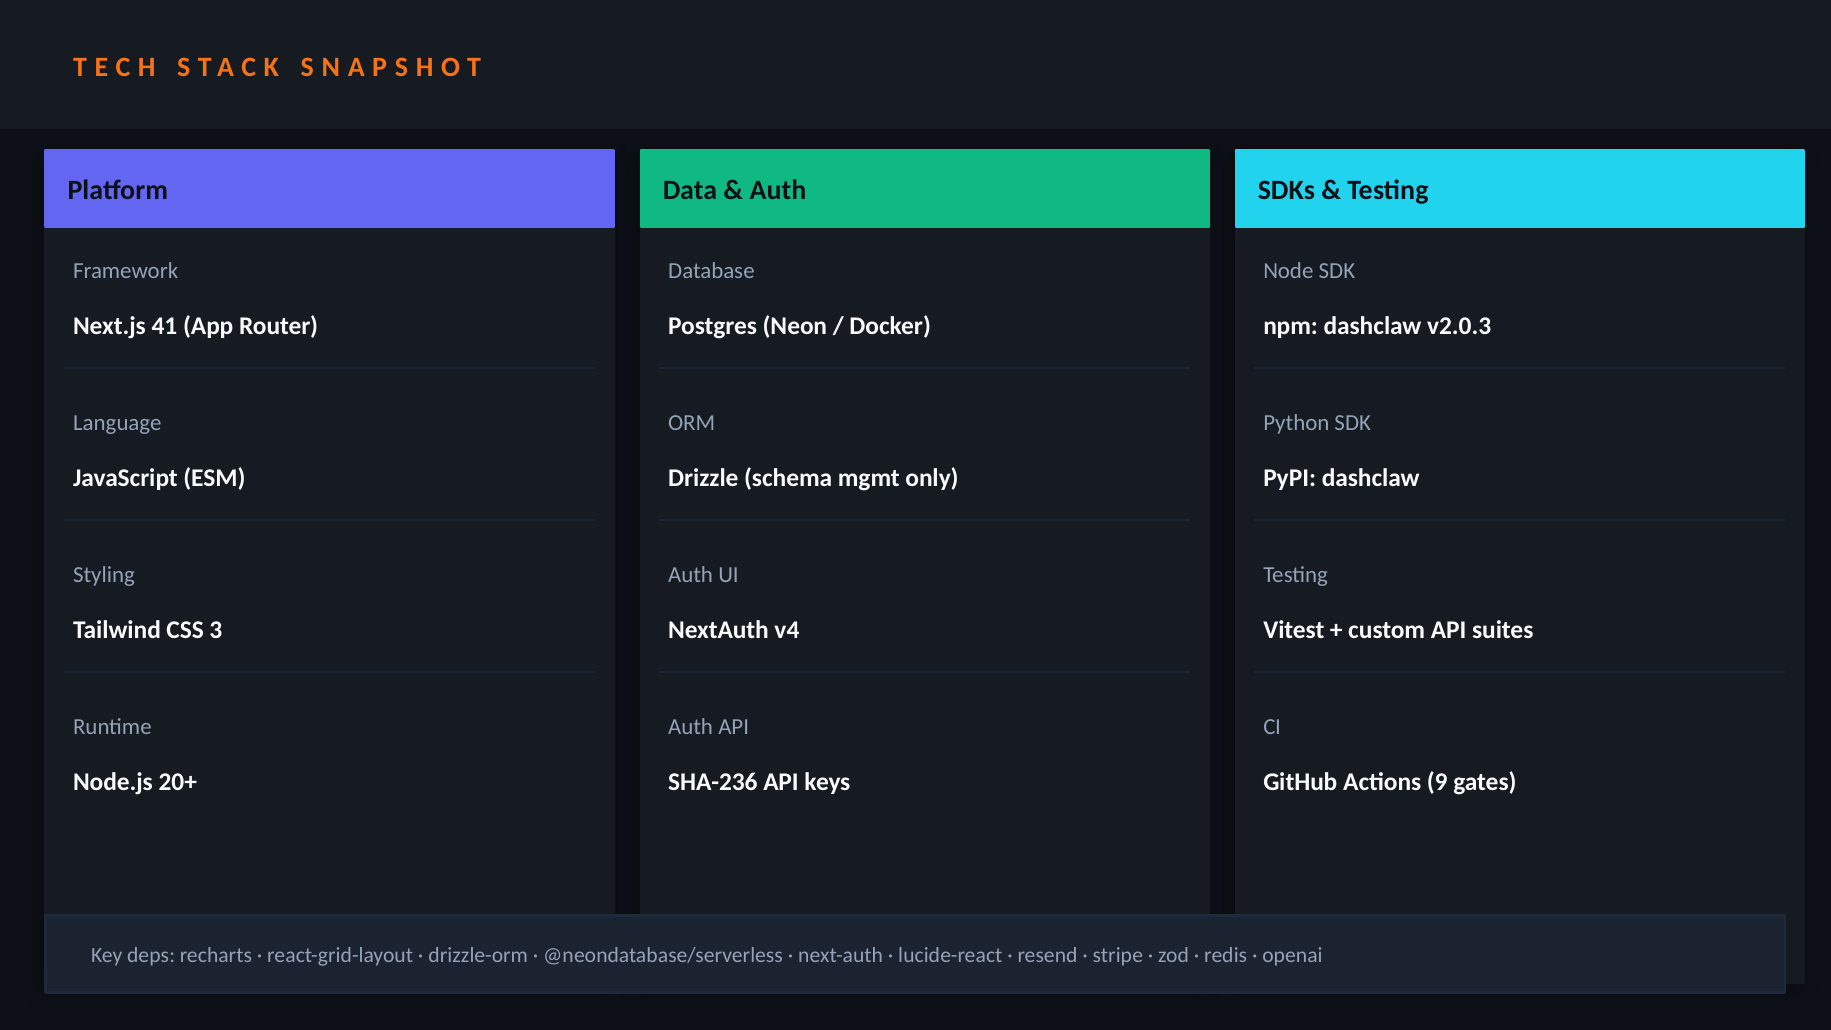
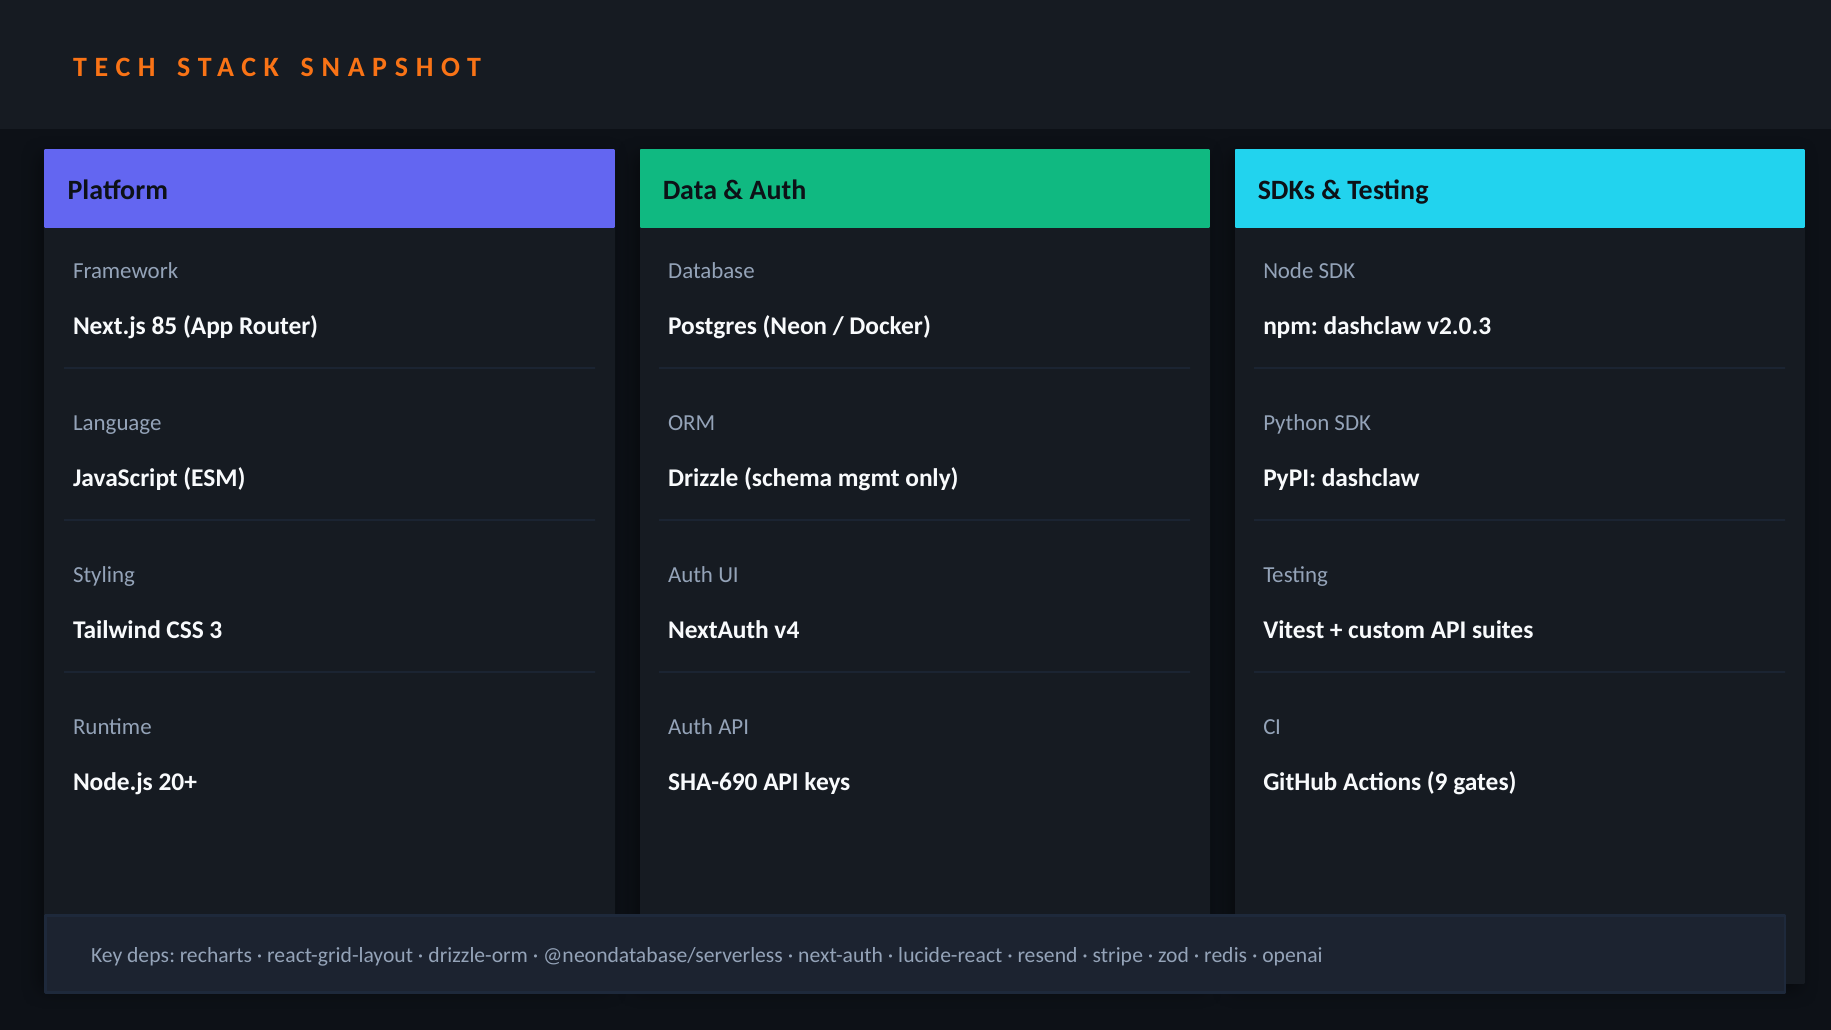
41: 41 -> 85 (164, 326)
SHA-236: SHA-236 -> SHA-690 (713, 782)
